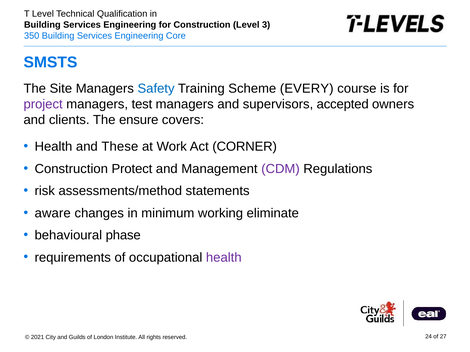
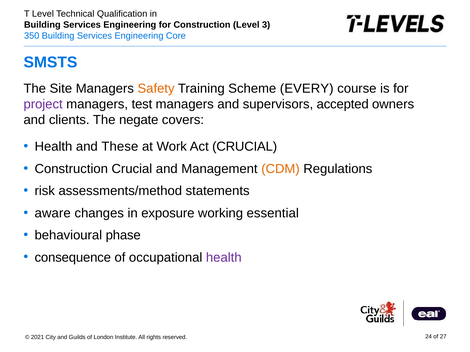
Safety colour: blue -> orange (156, 89)
ensure: ensure -> negate (139, 120)
Act CORNER: CORNER -> CRUCIAL (245, 147)
Construction Protect: Protect -> Crucial (132, 169)
CDM colour: purple -> orange (280, 169)
minimum: minimum -> exposure (168, 213)
eliminate: eliminate -> essential (273, 213)
requirements: requirements -> consequence (73, 258)
